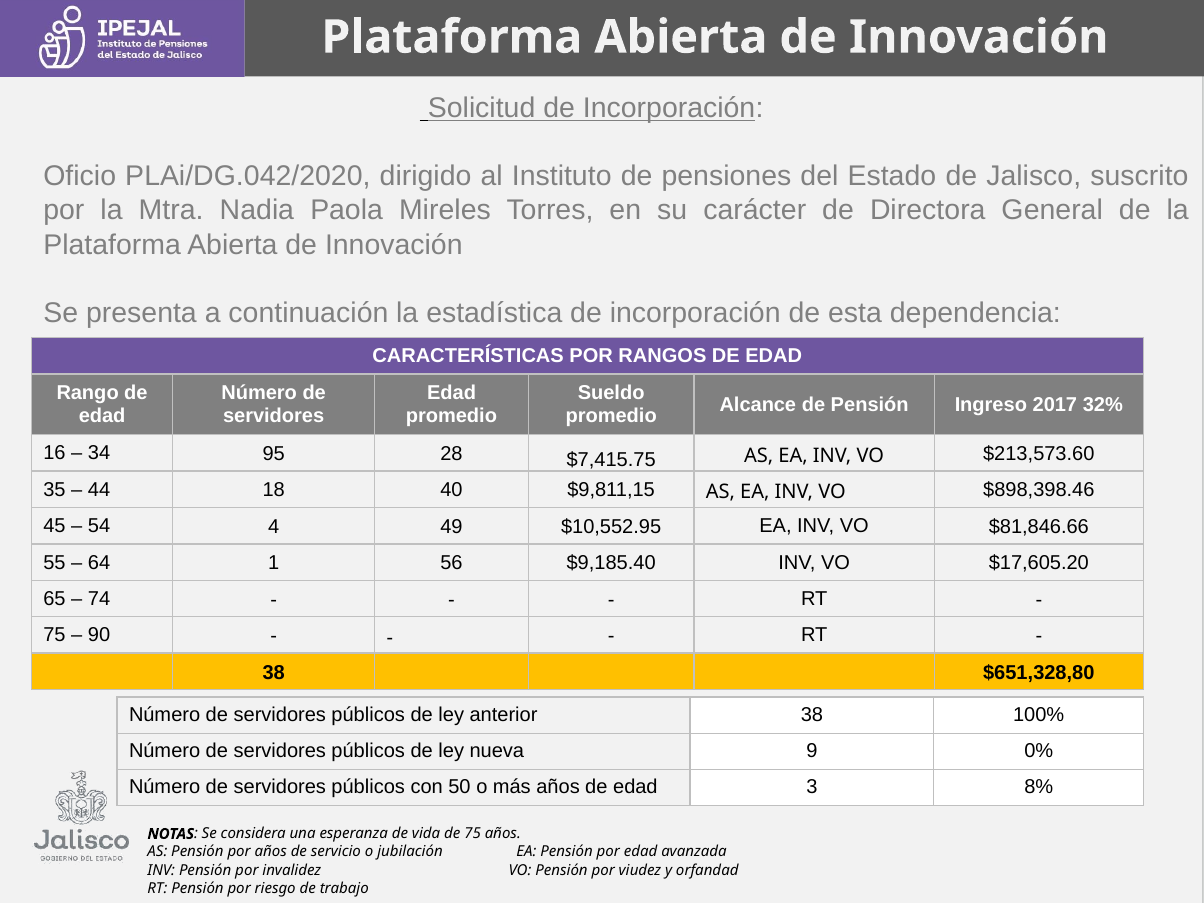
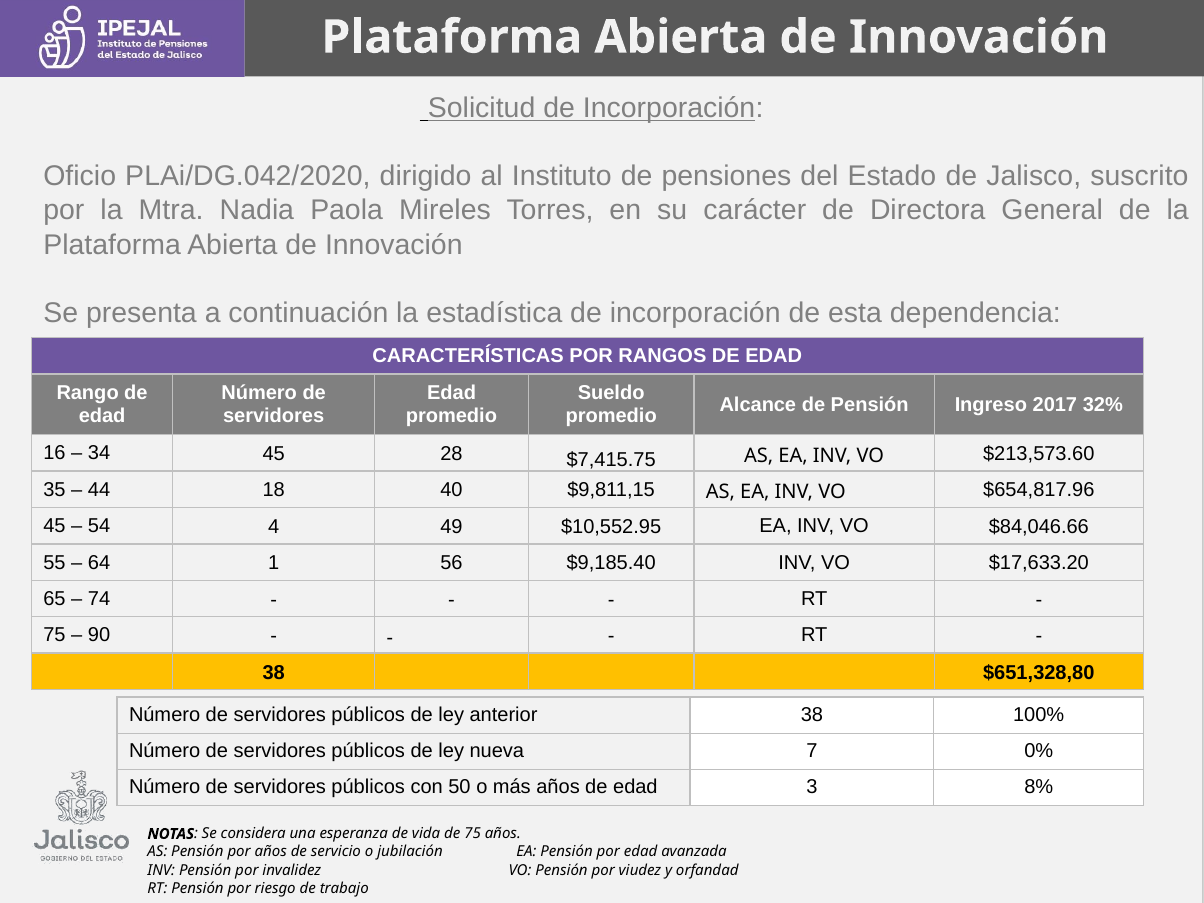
34 95: 95 -> 45 (274, 454)
$898,398.46: $898,398.46 -> $654,817.96 (1039, 490)
$81,846.66: $81,846.66 -> $84,046.66 (1039, 527)
$17,605.20: $17,605.20 -> $17,633.20 (1039, 563)
9: 9 -> 7 (812, 751)
